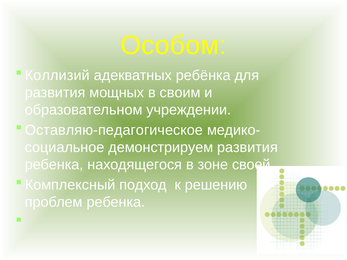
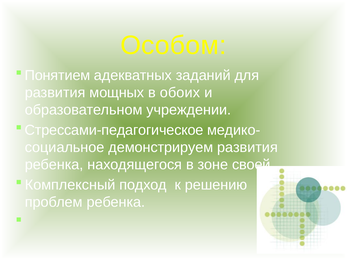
Коллизий: Коллизий -> Понятием (57, 75)
ребёнка: ребёнка -> заданий (203, 75)
своим: своим -> обоих (180, 93)
Оставляю-педагогическое: Оставляю-педагогическое -> Стрессами-педагогическое (114, 130)
